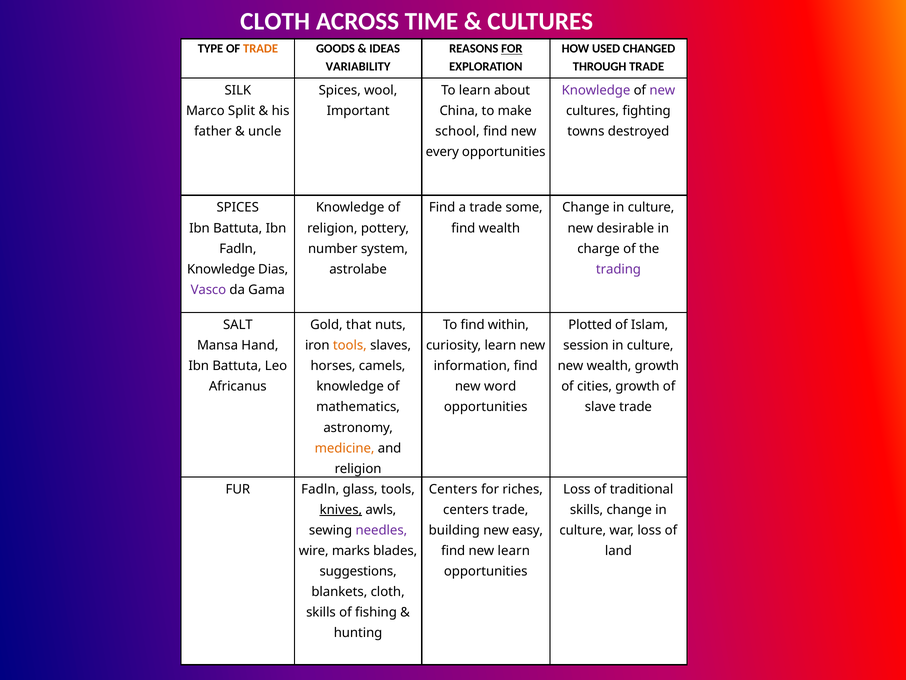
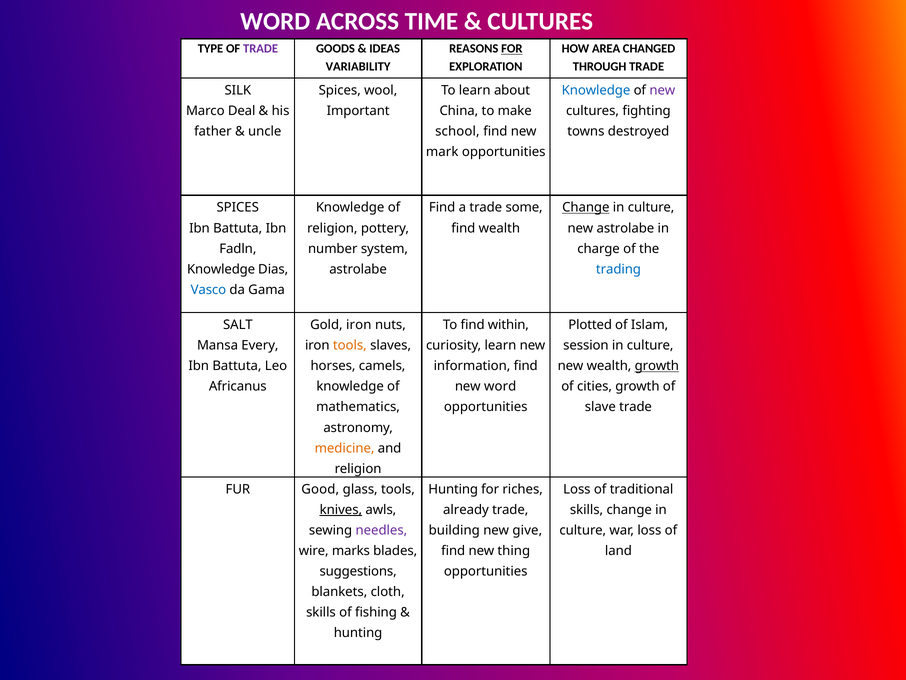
CLOTH: CLOTH -> WORD (275, 22)
TRADE colour: orange -> purple (261, 49)
USED: USED -> AREA (606, 49)
Knowledge colour: purple -> blue (596, 90)
Split: Split -> Deal (242, 111)
every: every -> mark (442, 152)
Change underline: none -> present (586, 207)
new desirable: desirable -> astrolabe (625, 228)
trading colour: purple -> blue (618, 269)
Vasco colour: purple -> blue (208, 290)
Gold that: that -> iron (359, 325)
Hand: Hand -> Every (260, 345)
growth underline: none -> present (657, 366)
FUR Fadln: Fadln -> Good (320, 489)
Centers: Centers -> Hunting (453, 489)
centers: centers -> already (466, 509)
easy: easy -> give (527, 530)
new learn: learn -> thing (514, 550)
